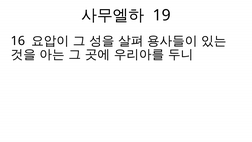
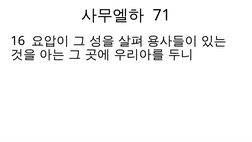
19: 19 -> 71 (162, 15)
